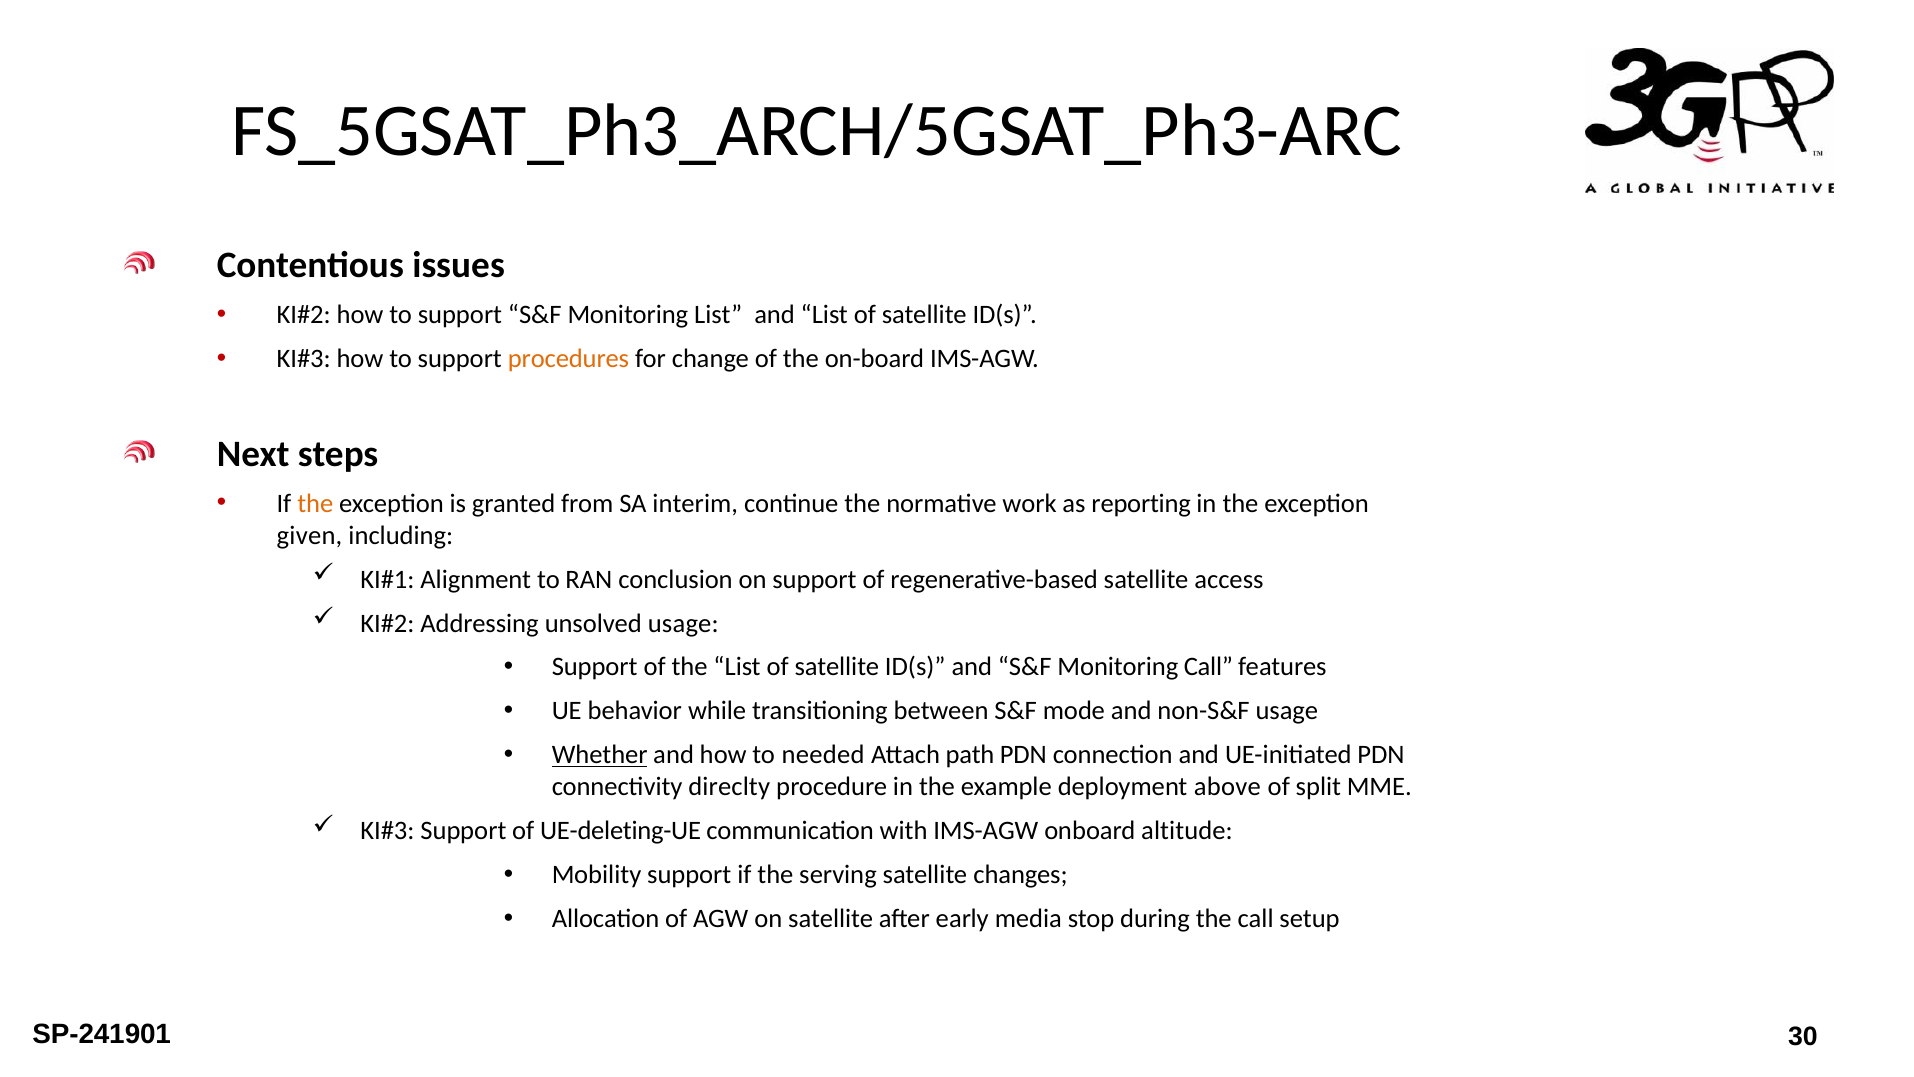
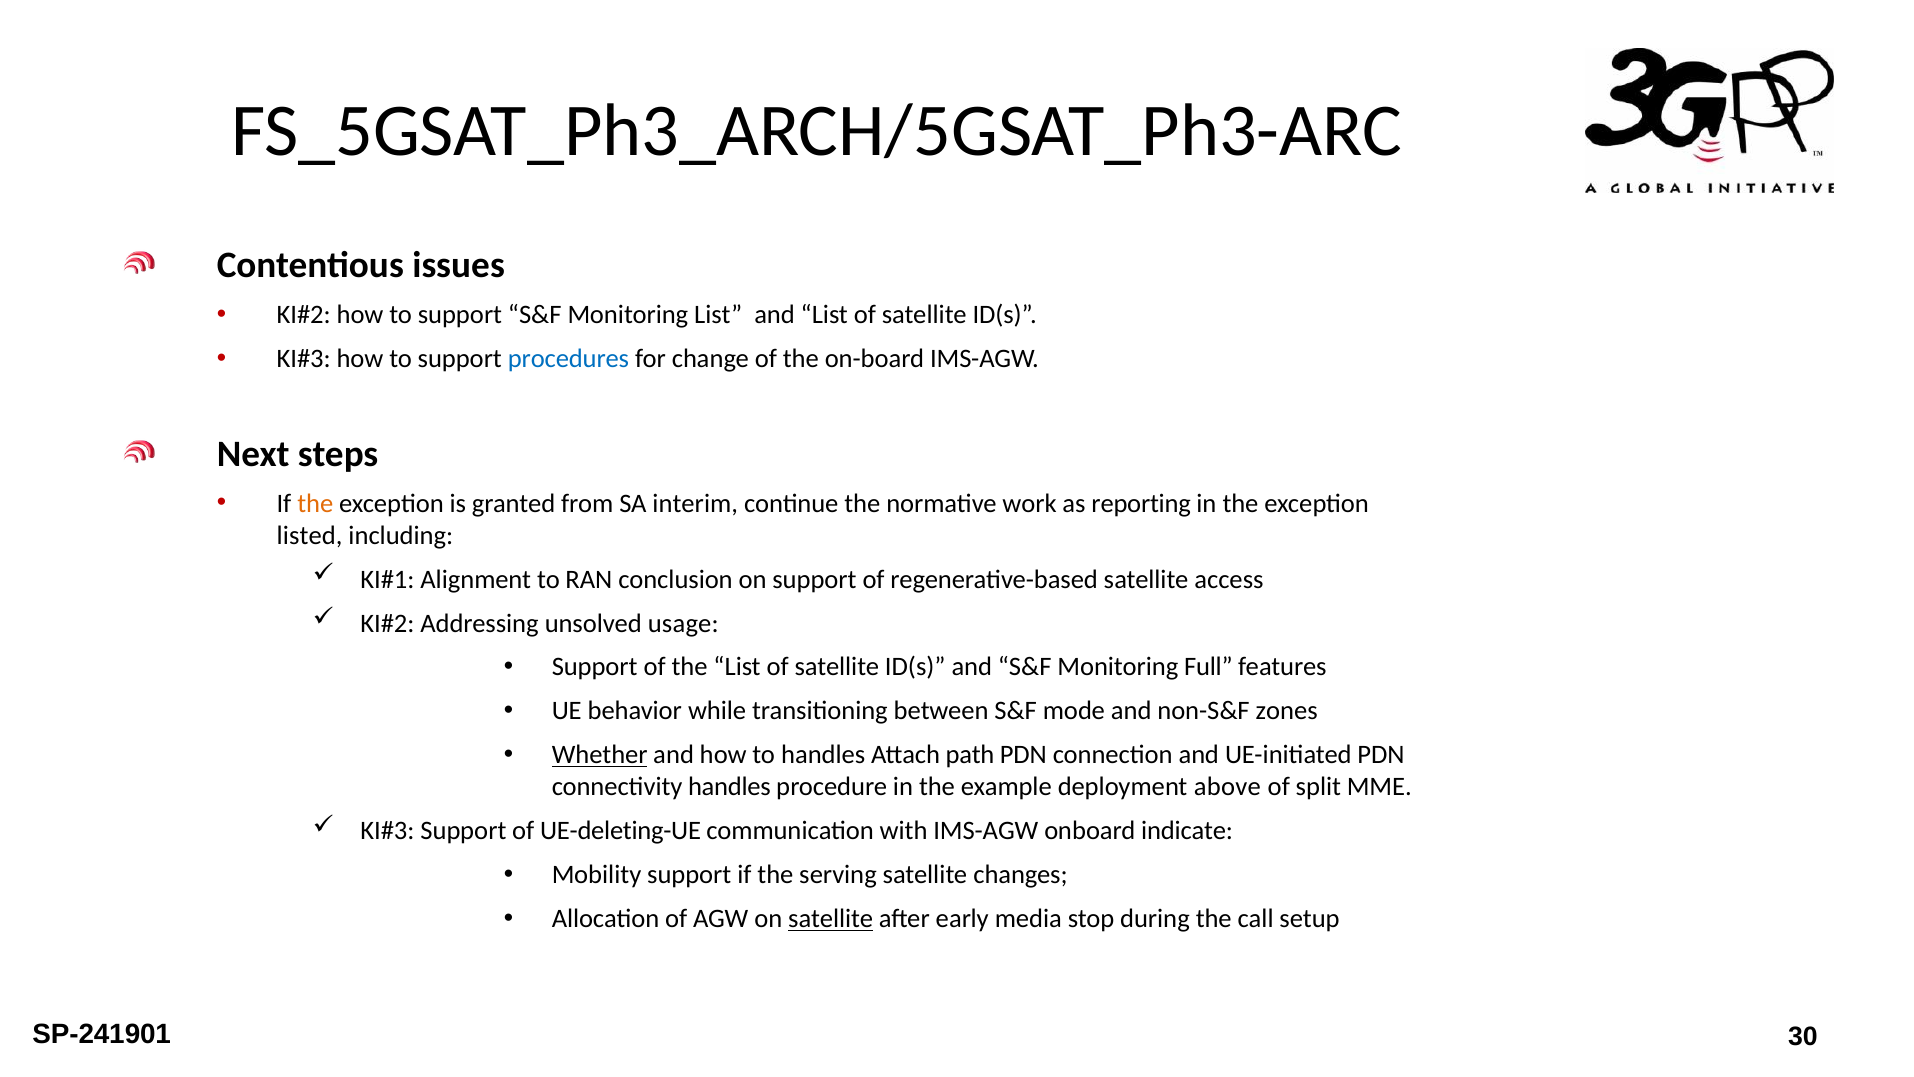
procedures colour: orange -> blue (569, 359)
given: given -> listed (310, 535)
Monitoring Call: Call -> Full (1208, 667)
non-S&F usage: usage -> zones (1287, 711)
to needed: needed -> handles (823, 755)
connectivity direclty: direclty -> handles (729, 787)
altitude: altitude -> indicate (1187, 831)
satellite underline: none -> present (831, 919)
